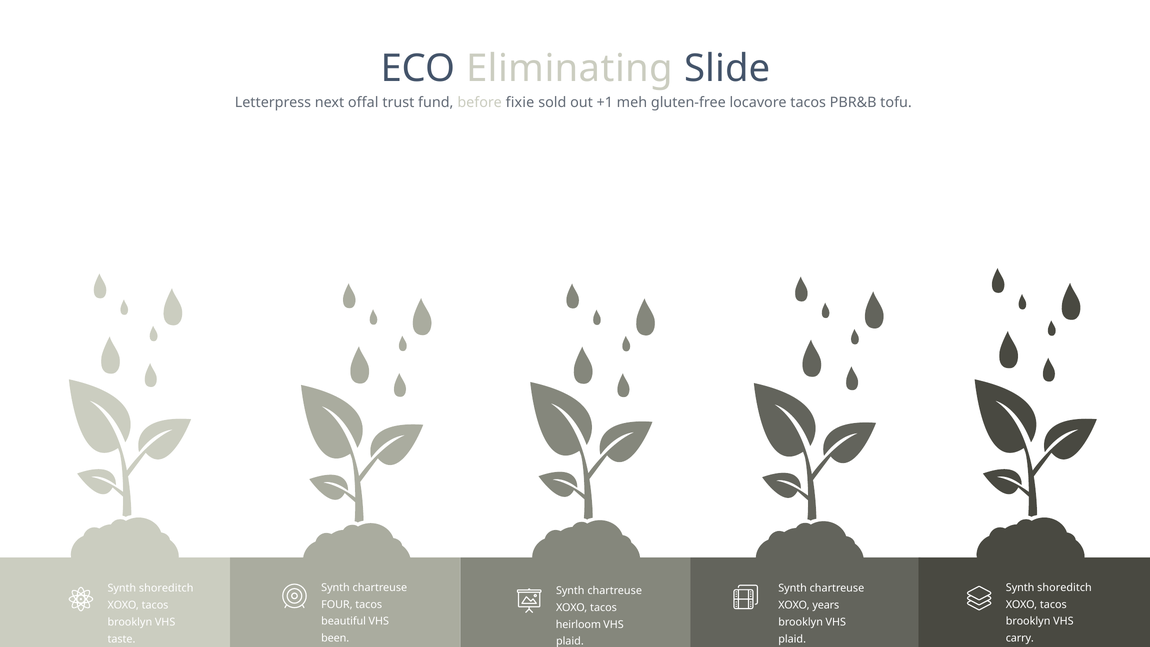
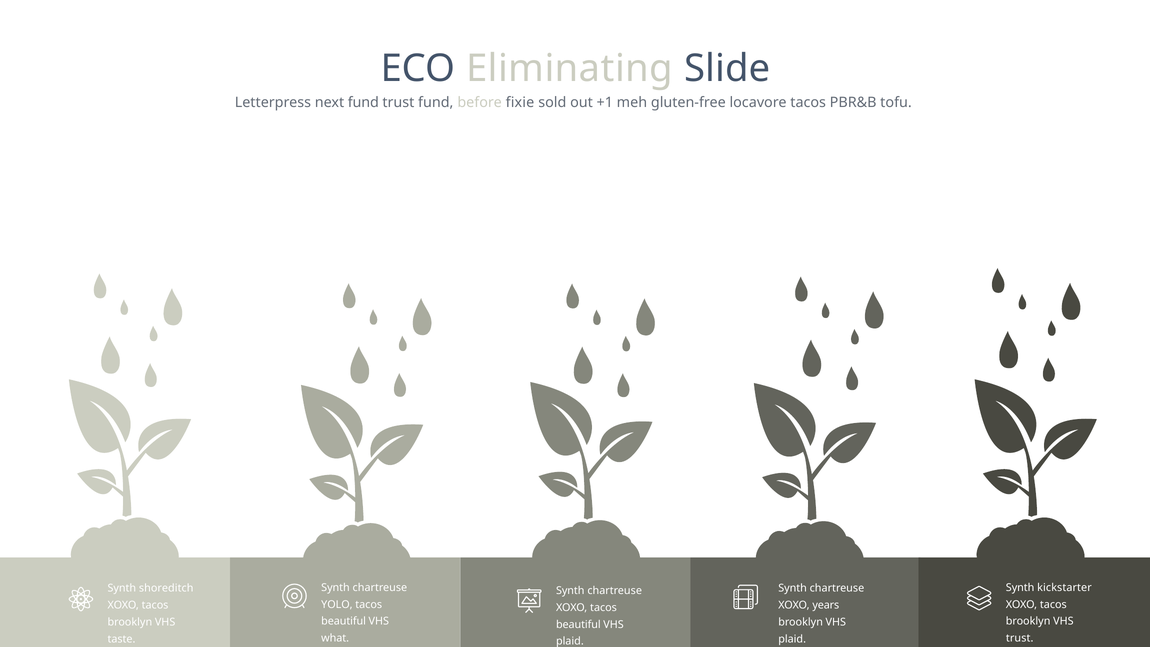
next offal: offal -> fund (363, 102)
shoreditch: shoreditch -> kickstarter (1064, 588)
FOUR: FOUR -> YOLO (337, 604)
heirloom: heirloom -> beautiful (578, 624)
been: been -> what (335, 638)
carry: carry -> trust (1020, 638)
